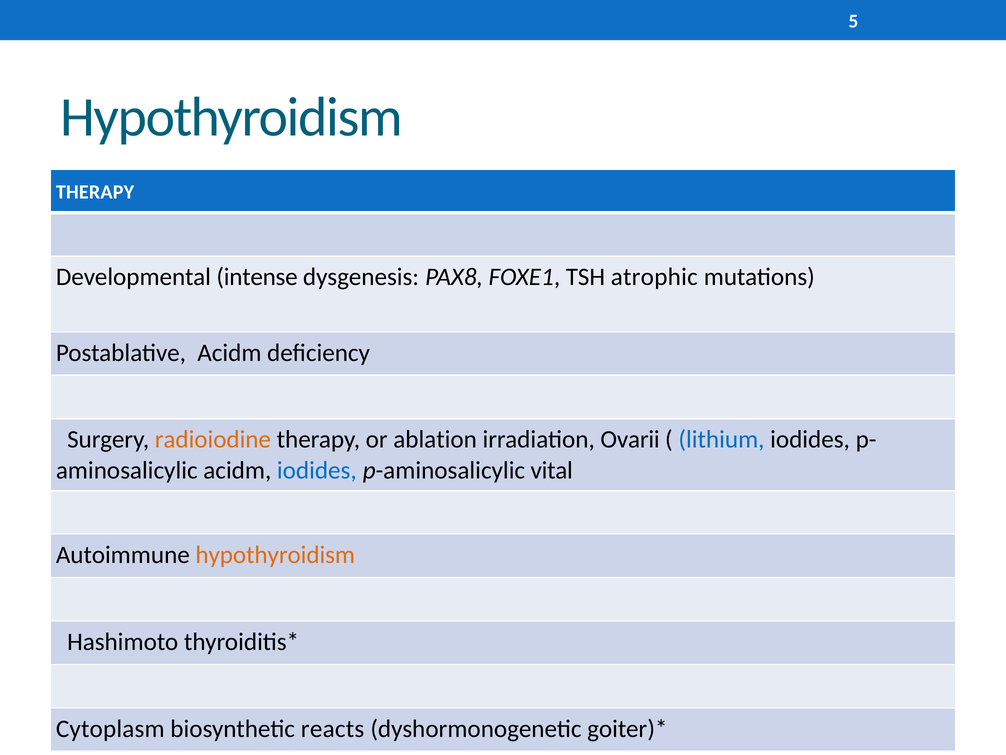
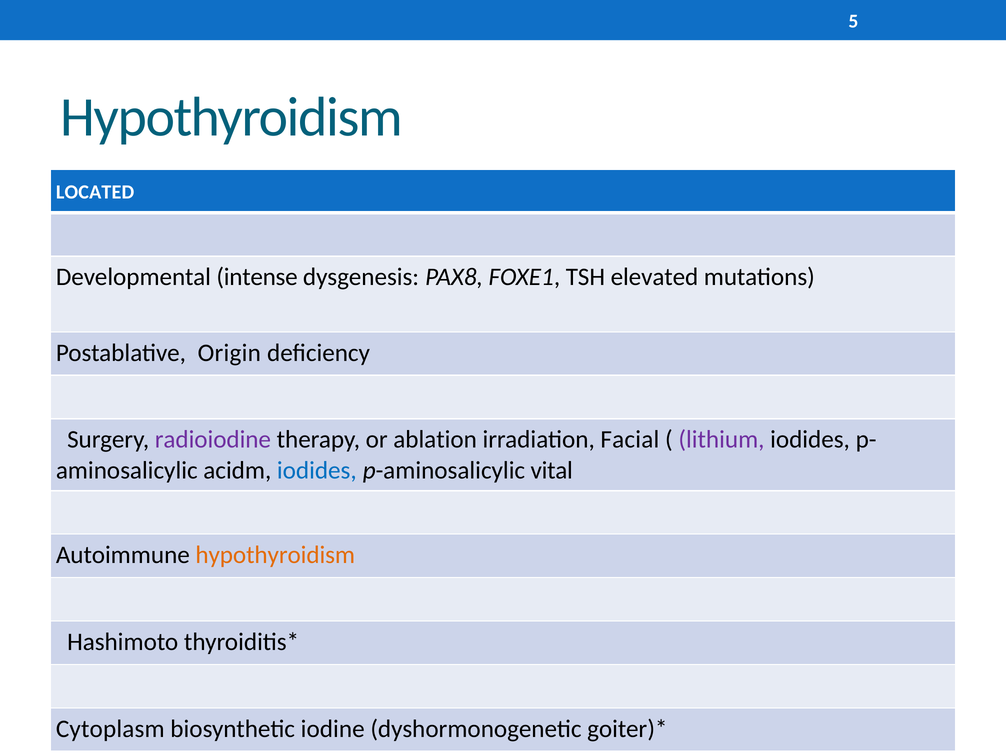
THERAPY: THERAPY -> LOCATED (95, 192)
atrophic: atrophic -> elevated (654, 277)
Postablative Acidm: Acidm -> Origin (229, 353)
radioiodine colour: orange -> purple (213, 439)
Ovarii: Ovarii -> Facial (630, 439)
lithium colour: blue -> purple (721, 439)
reacts: reacts -> iodine (333, 728)
